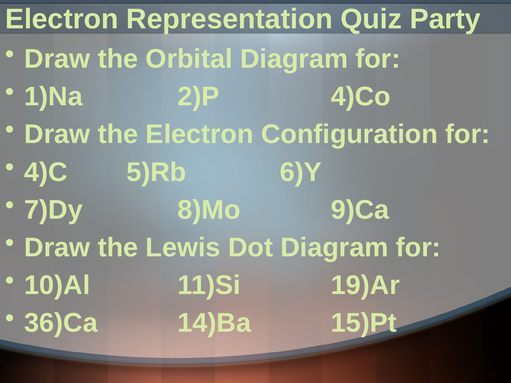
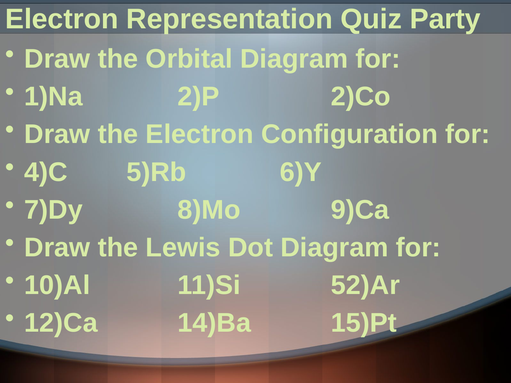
4)Co: 4)Co -> 2)Co (361, 97)
19)Ar: 19)Ar -> 52)Ar (365, 286)
36)Ca: 36)Ca -> 12)Ca (61, 323)
